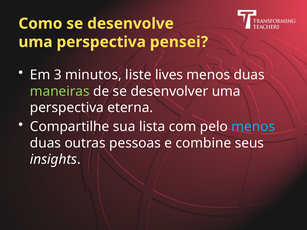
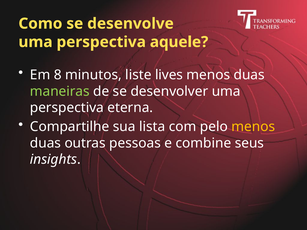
pensei: pensei -> aquele (179, 42)
3: 3 -> 8 (58, 75)
menos colour: light blue -> yellow (253, 127)
